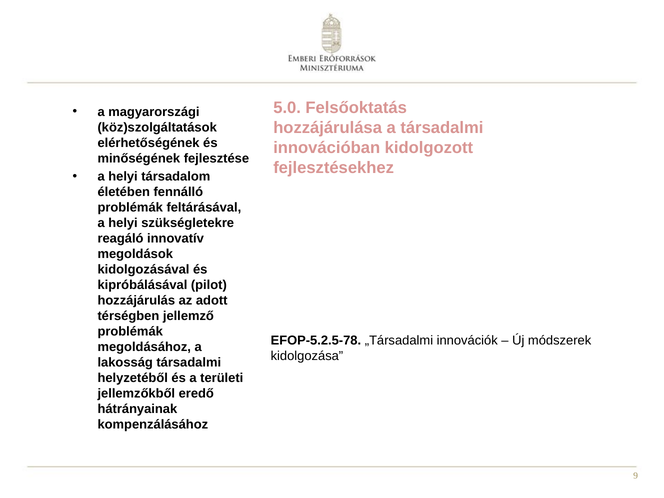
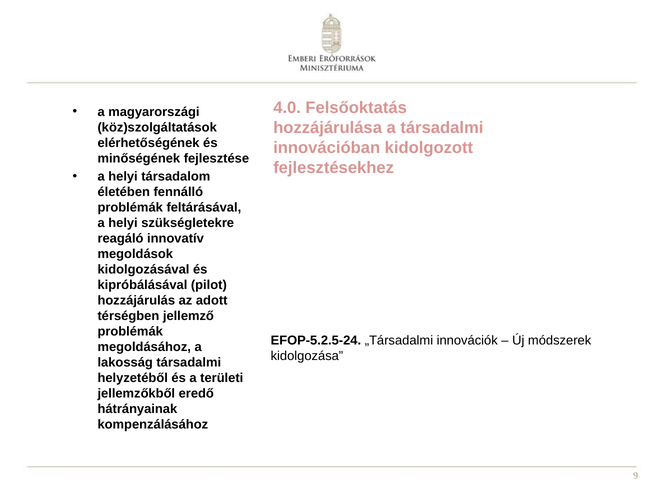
5.0: 5.0 -> 4.0 (287, 108)
EFOP-5.2.5-78: EFOP-5.2.5-78 -> EFOP-5.2.5-24 (316, 341)
